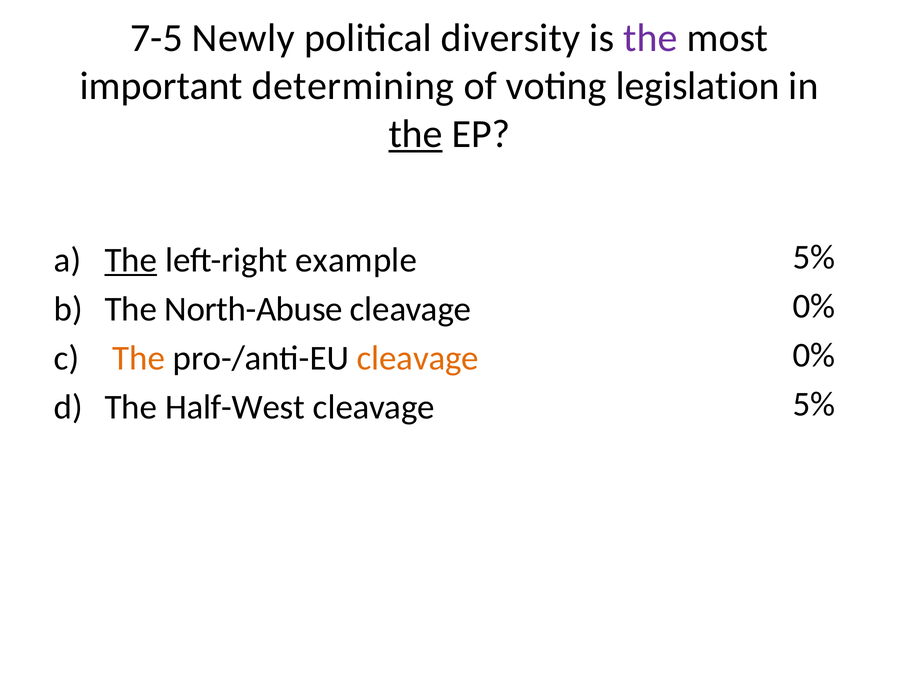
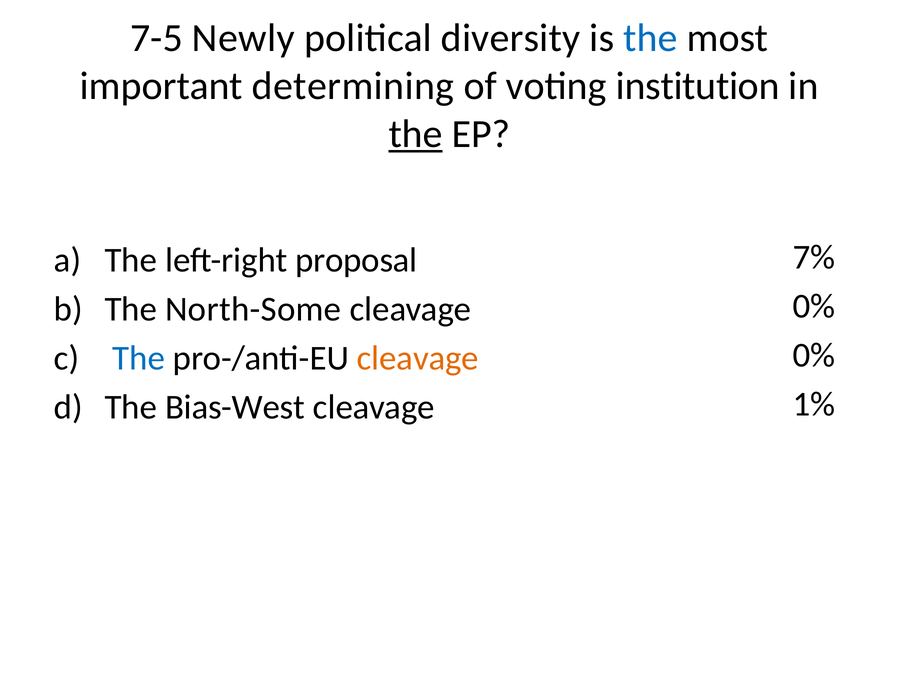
the colour: purple -> blue (650, 38)
legislation: legislation -> institution (698, 86)
5%: 5% -> 7% (814, 257)
The underline: present -> none (131, 260)
example: example -> proposal (356, 260)
North-Abuse: North-Abuse -> North-Some (253, 309)
The colour: orange -> blue (139, 358)
5%: 5% -> 1% (814, 404)
Half-West: Half-West -> Bias-West (235, 407)
